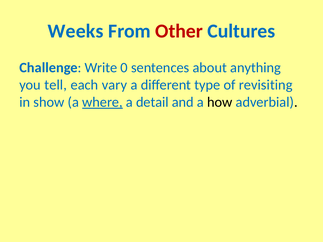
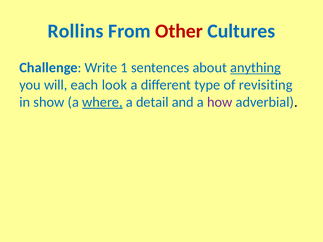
Weeks: Weeks -> Rollins (76, 31)
0: 0 -> 1 (124, 68)
anything underline: none -> present (256, 68)
tell: tell -> will (56, 85)
vary: vary -> look (114, 85)
how colour: black -> purple (220, 102)
